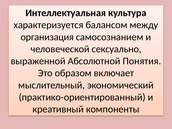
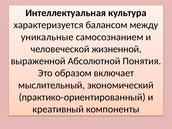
организация: организация -> уникальные (47, 37)
сексуально: сексуально -> жизненной (117, 49)
